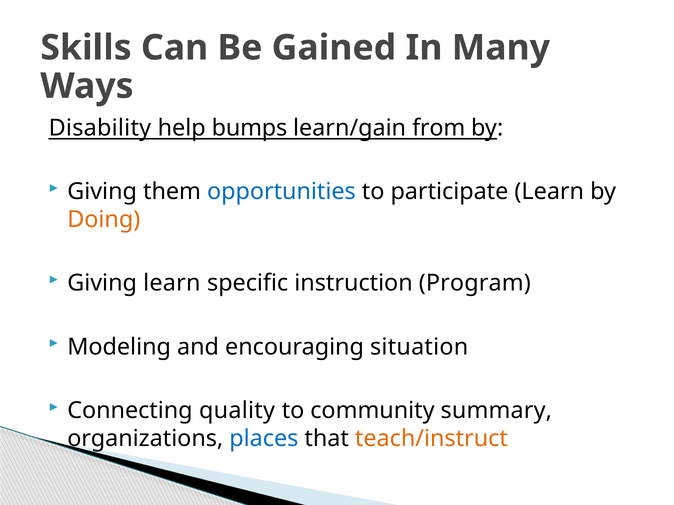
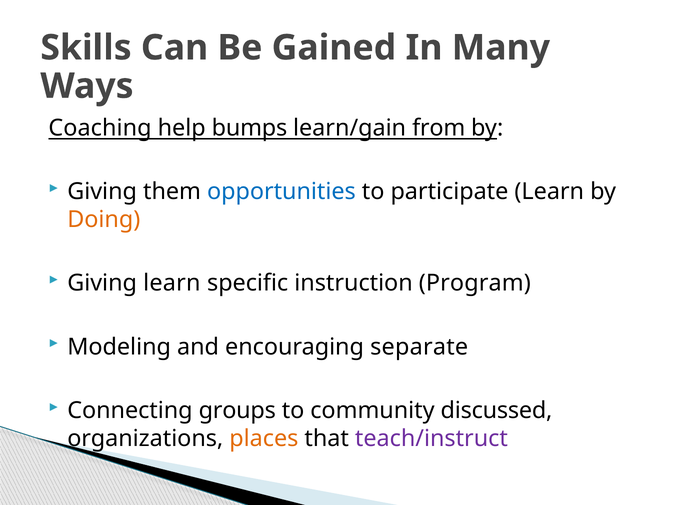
Disability: Disability -> Coaching (100, 128)
situation: situation -> separate (419, 347)
quality: quality -> groups (237, 411)
summary: summary -> discussed (496, 411)
places colour: blue -> orange (264, 439)
teach/instruct colour: orange -> purple (431, 439)
